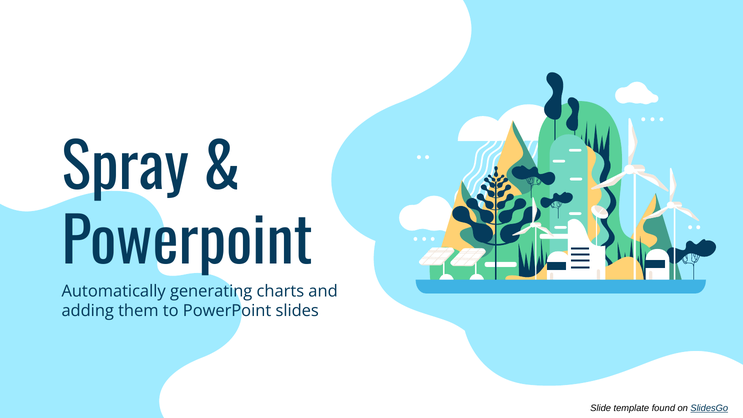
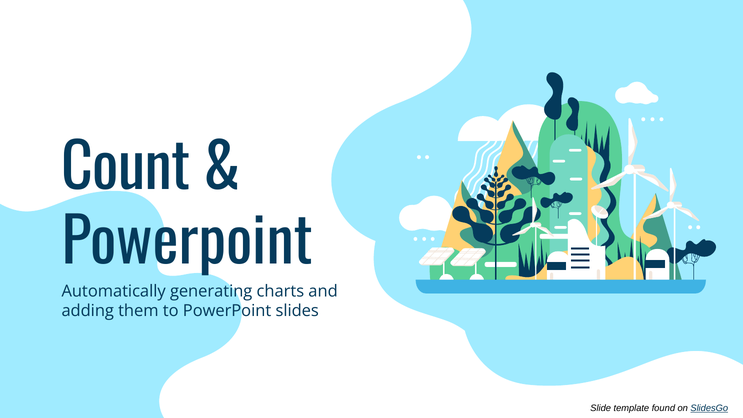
Spray: Spray -> Count (126, 169)
